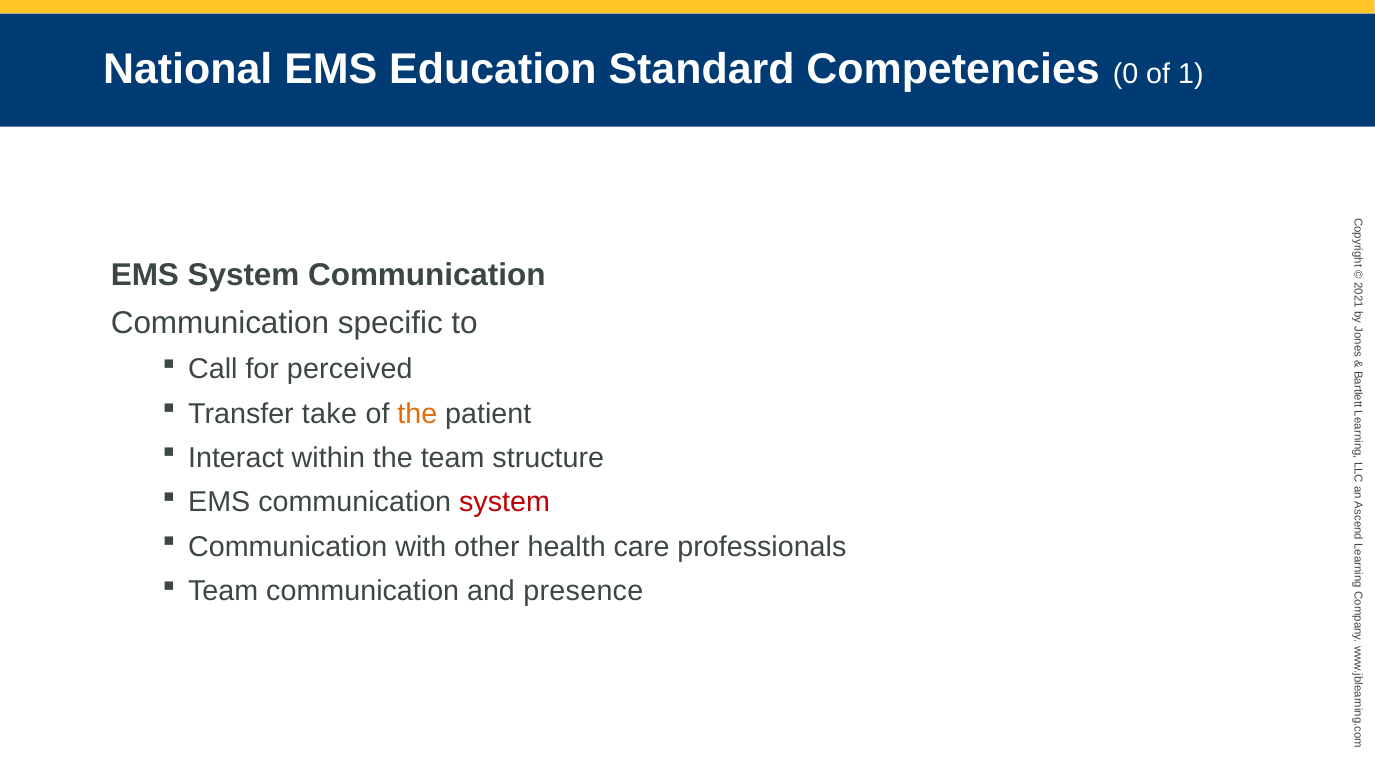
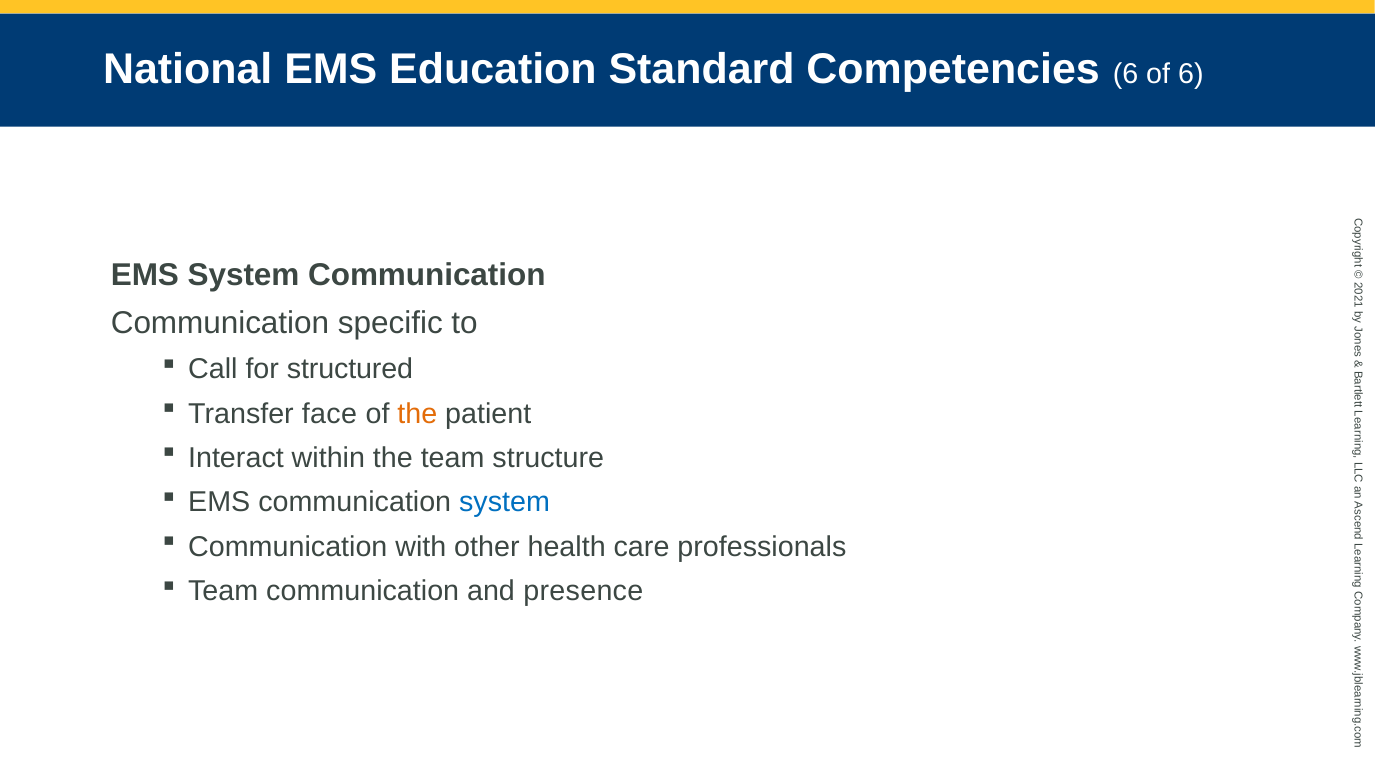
Competencies 0: 0 -> 6 (1126, 74)
of 1: 1 -> 6 (1191, 74)
perceived: perceived -> structured (350, 370)
take: take -> face (329, 414)
system colour: red -> blue (505, 503)
